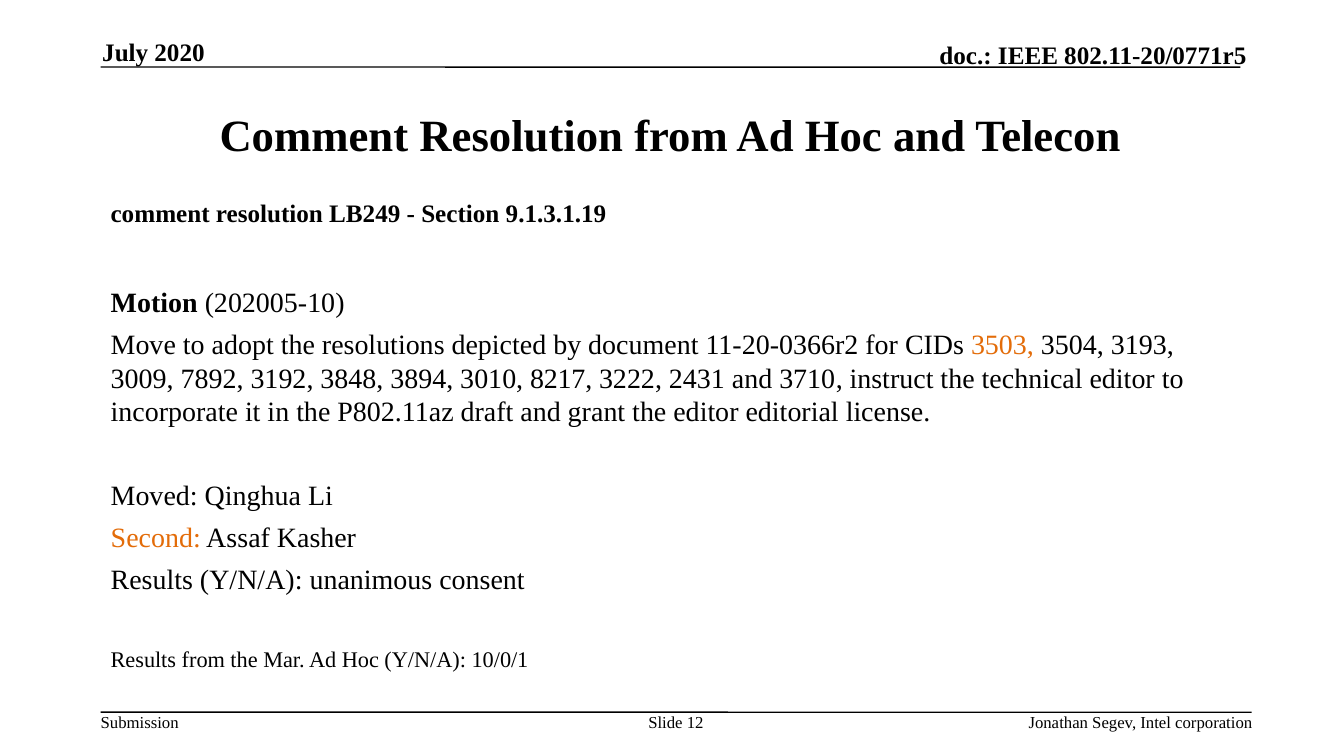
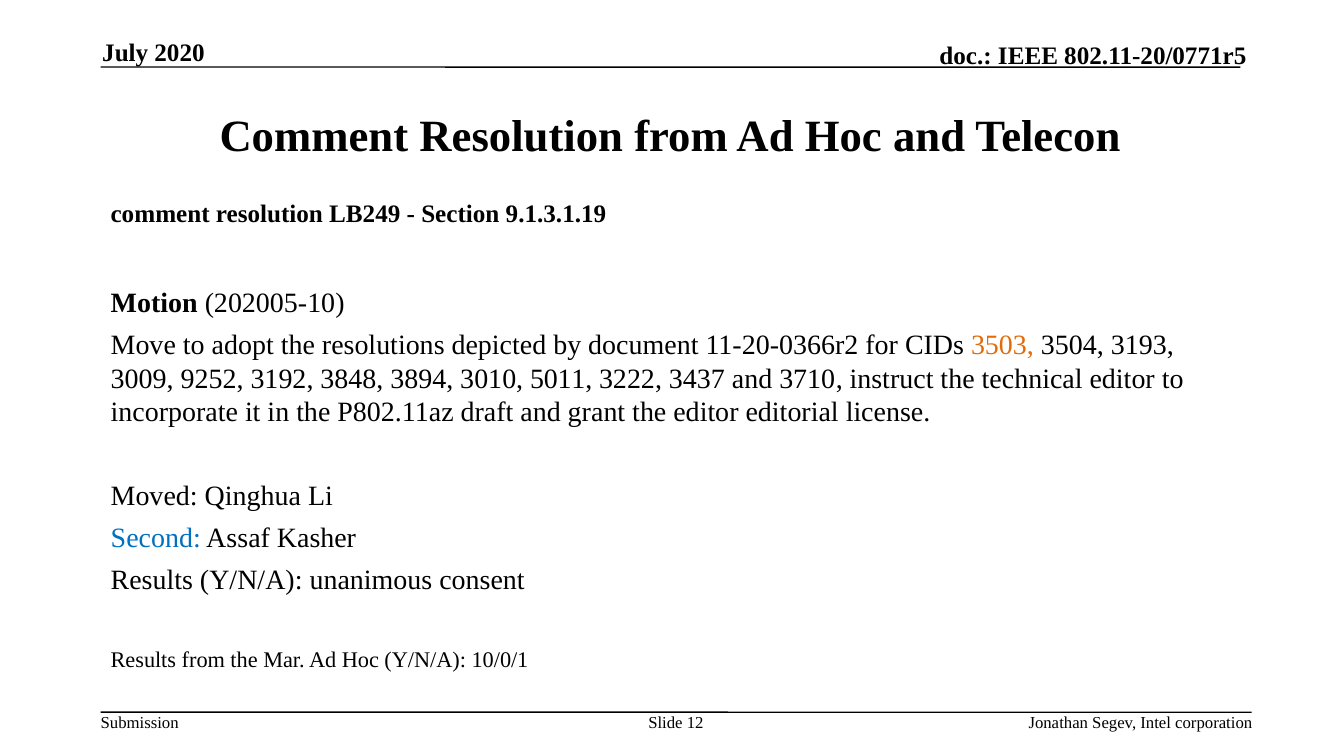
7892: 7892 -> 9252 (212, 379)
8217: 8217 -> 5011 (561, 379)
2431: 2431 -> 3437 (697, 379)
Second colour: orange -> blue (156, 538)
